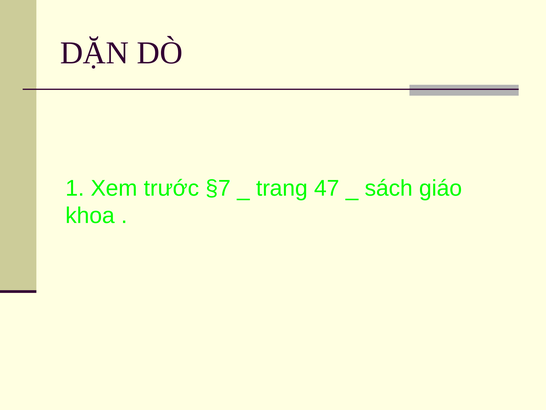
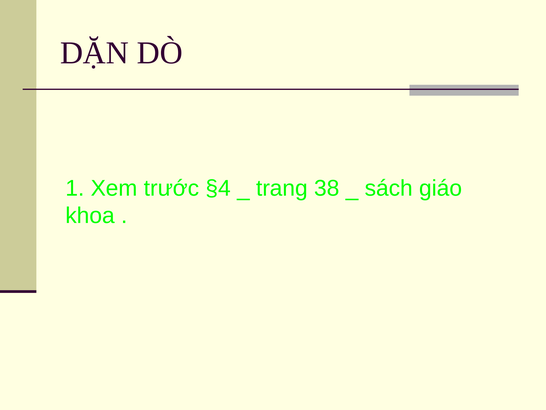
§7: §7 -> §4 (218, 188)
47: 47 -> 38 (327, 188)
